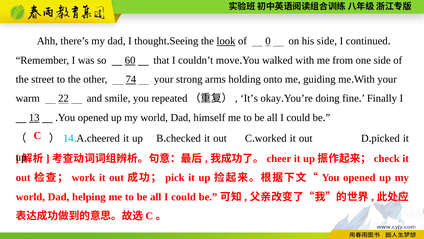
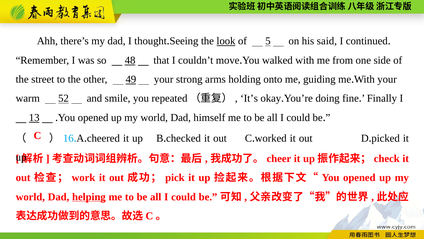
0: 0 -> 5 (268, 41)
his side: side -> said (327, 41)
60: 60 -> 48 (130, 60)
74: 74 -> 49 (131, 79)
22: 22 -> 52 (63, 98)
14: 14 -> 16 (68, 138)
helping underline: none -> present (89, 197)
